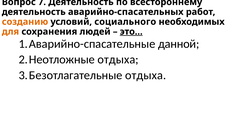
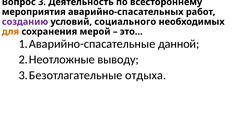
7: 7 -> 3 (42, 2)
деятельность: деятельность -> мероприятия (34, 12)
созданию colour: orange -> purple (25, 22)
людей: людей -> мерой (95, 32)
это… underline: present -> none (131, 32)
отдыха: отдыха -> выводу (118, 60)
